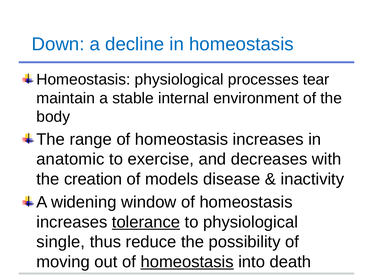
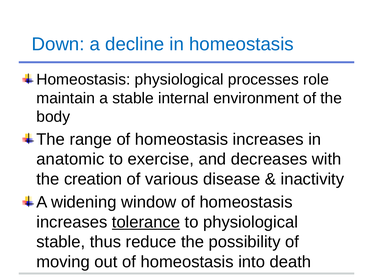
tear: tear -> role (316, 79)
models: models -> various (172, 179)
single: single -> stable (61, 242)
homeostasis underline: present -> none (187, 262)
